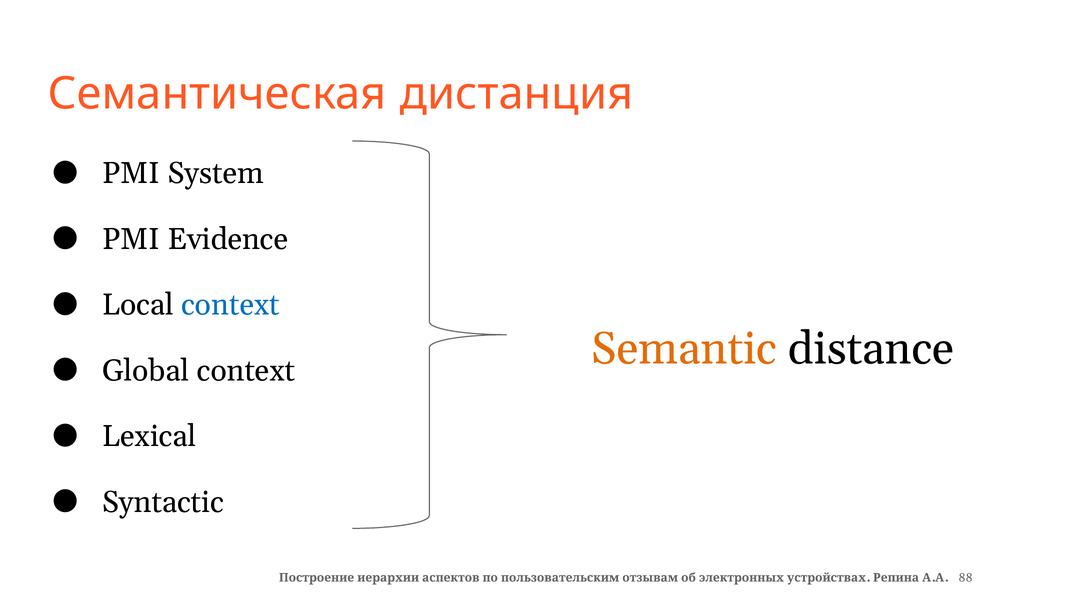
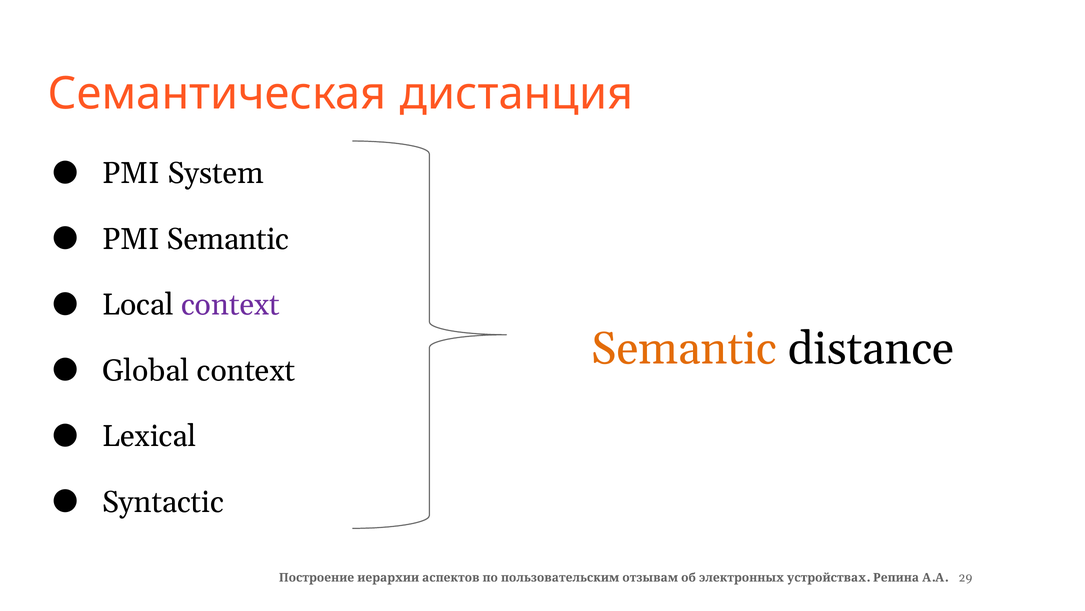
PMI Evidence: Evidence -> Semantic (228, 239)
context colour: blue -> purple (231, 305)
88: 88 -> 29 (965, 577)
